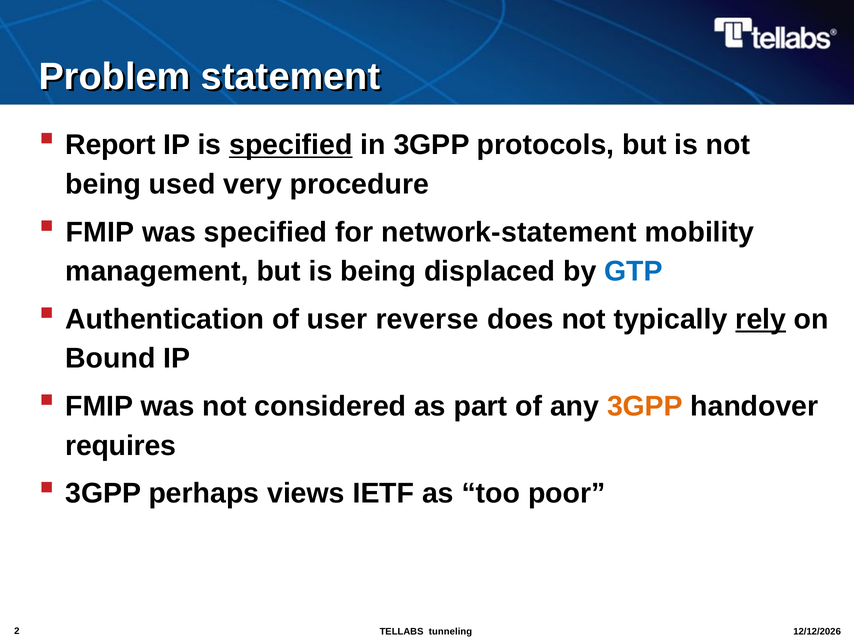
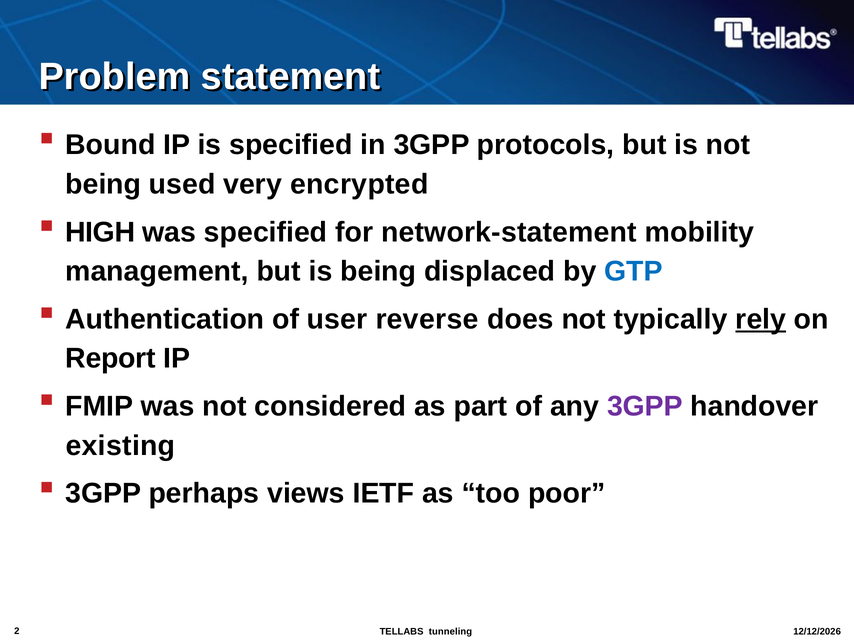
Report: Report -> Bound (110, 145)
specified underline: present -> none (291, 145)
procedure: procedure -> encrypted (359, 184)
FMIP: FMIP -> HIGH (100, 232)
Bound: Bound -> Report (111, 358)
3GPP colour: orange -> purple (645, 406)
requires: requires -> existing (120, 445)
